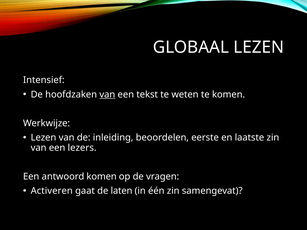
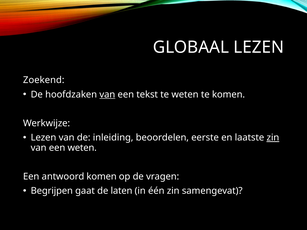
Intensief: Intensief -> Zoekend (44, 80)
zin underline: none -> present (273, 138)
een lezers: lezers -> weten (82, 148)
Activeren: Activeren -> Begrijpen (52, 191)
